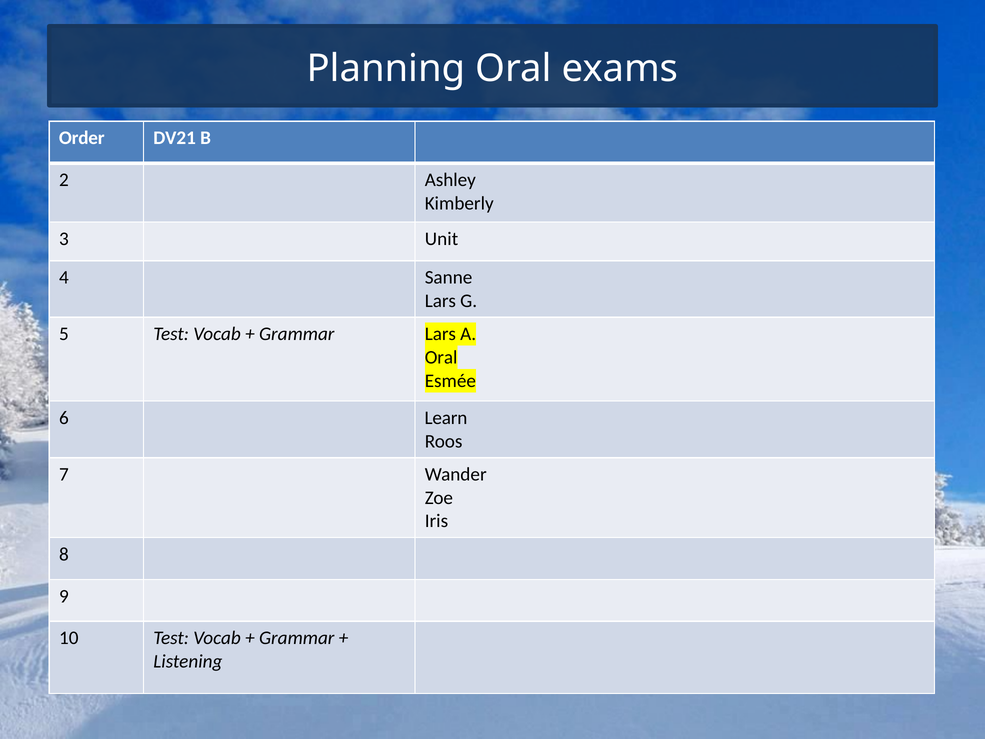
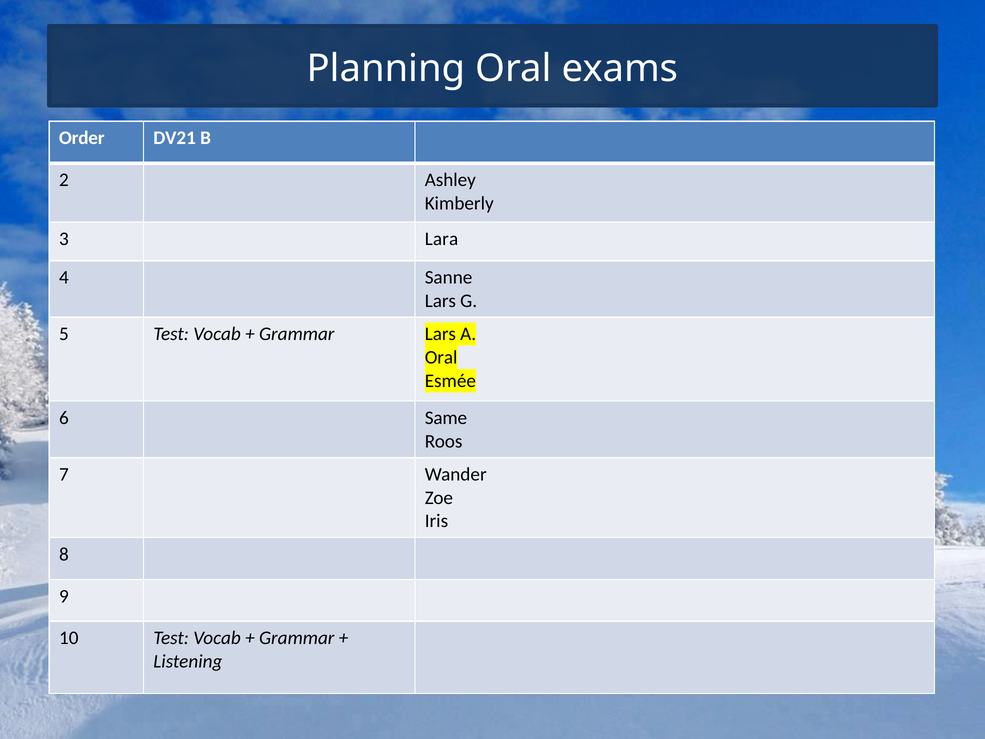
Unit: Unit -> Lara (441, 239)
Learn: Learn -> Same (446, 418)
